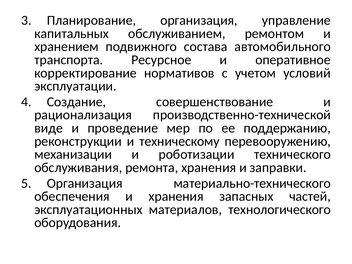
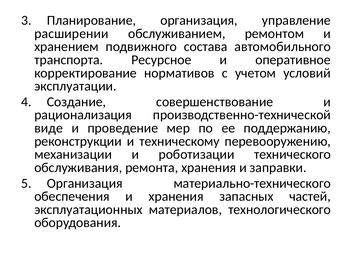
капитальных: капитальных -> расширении (72, 34)
